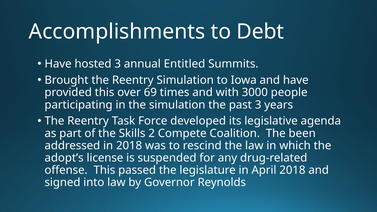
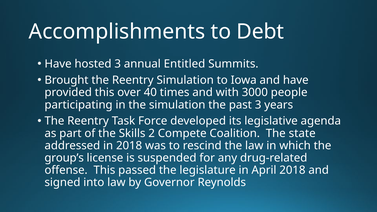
69: 69 -> 40 (150, 92)
been: been -> state (302, 133)
adopt’s: adopt’s -> group’s (64, 158)
